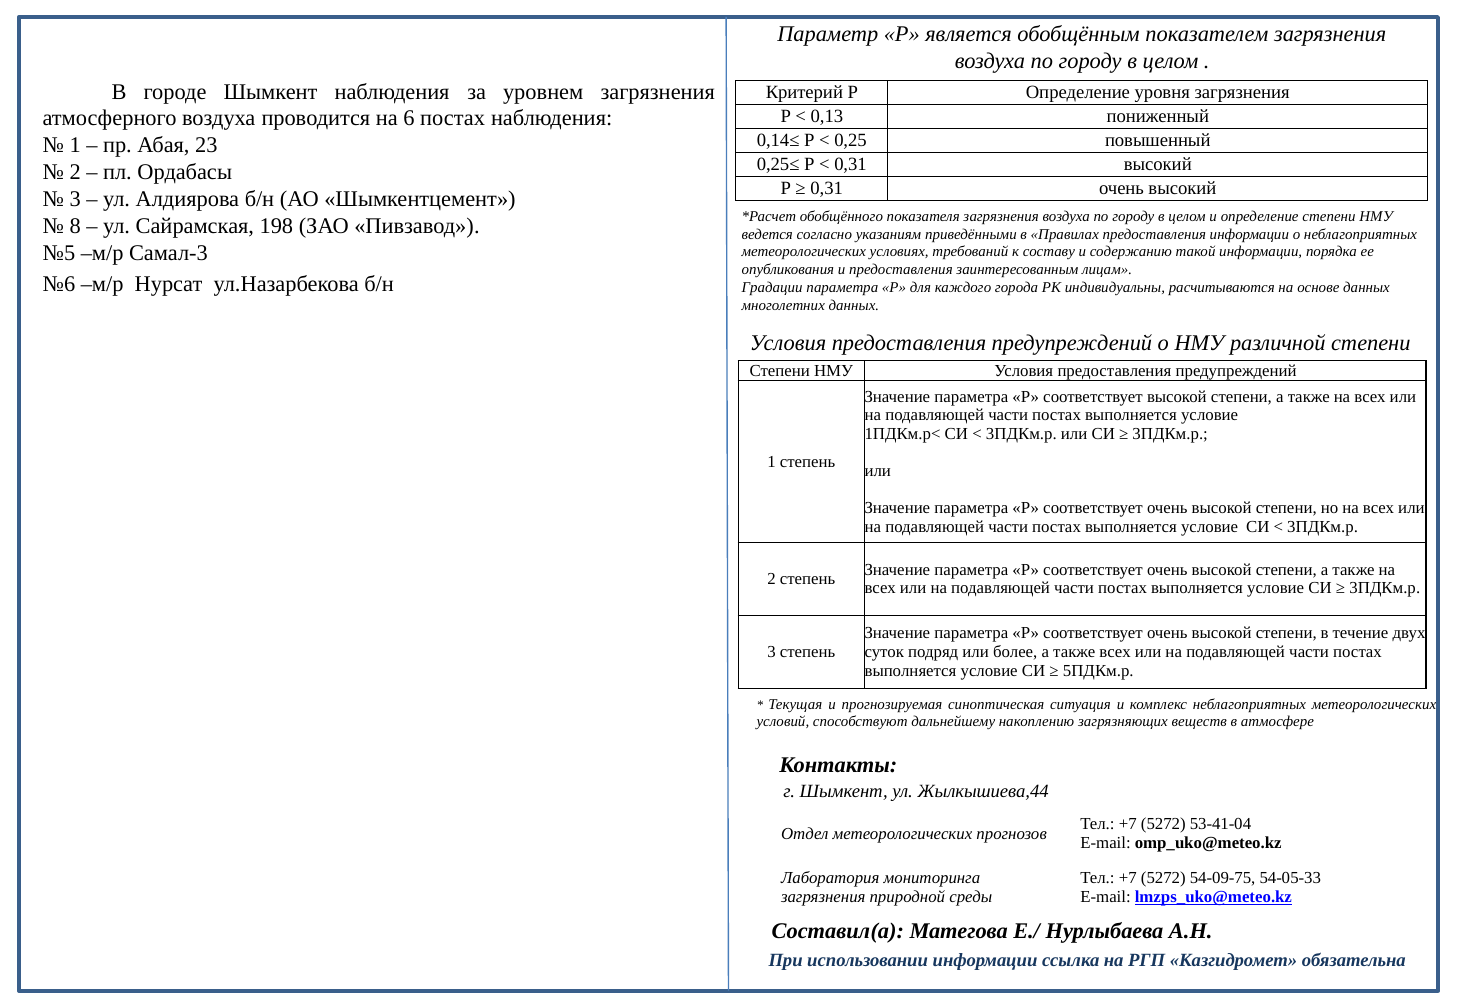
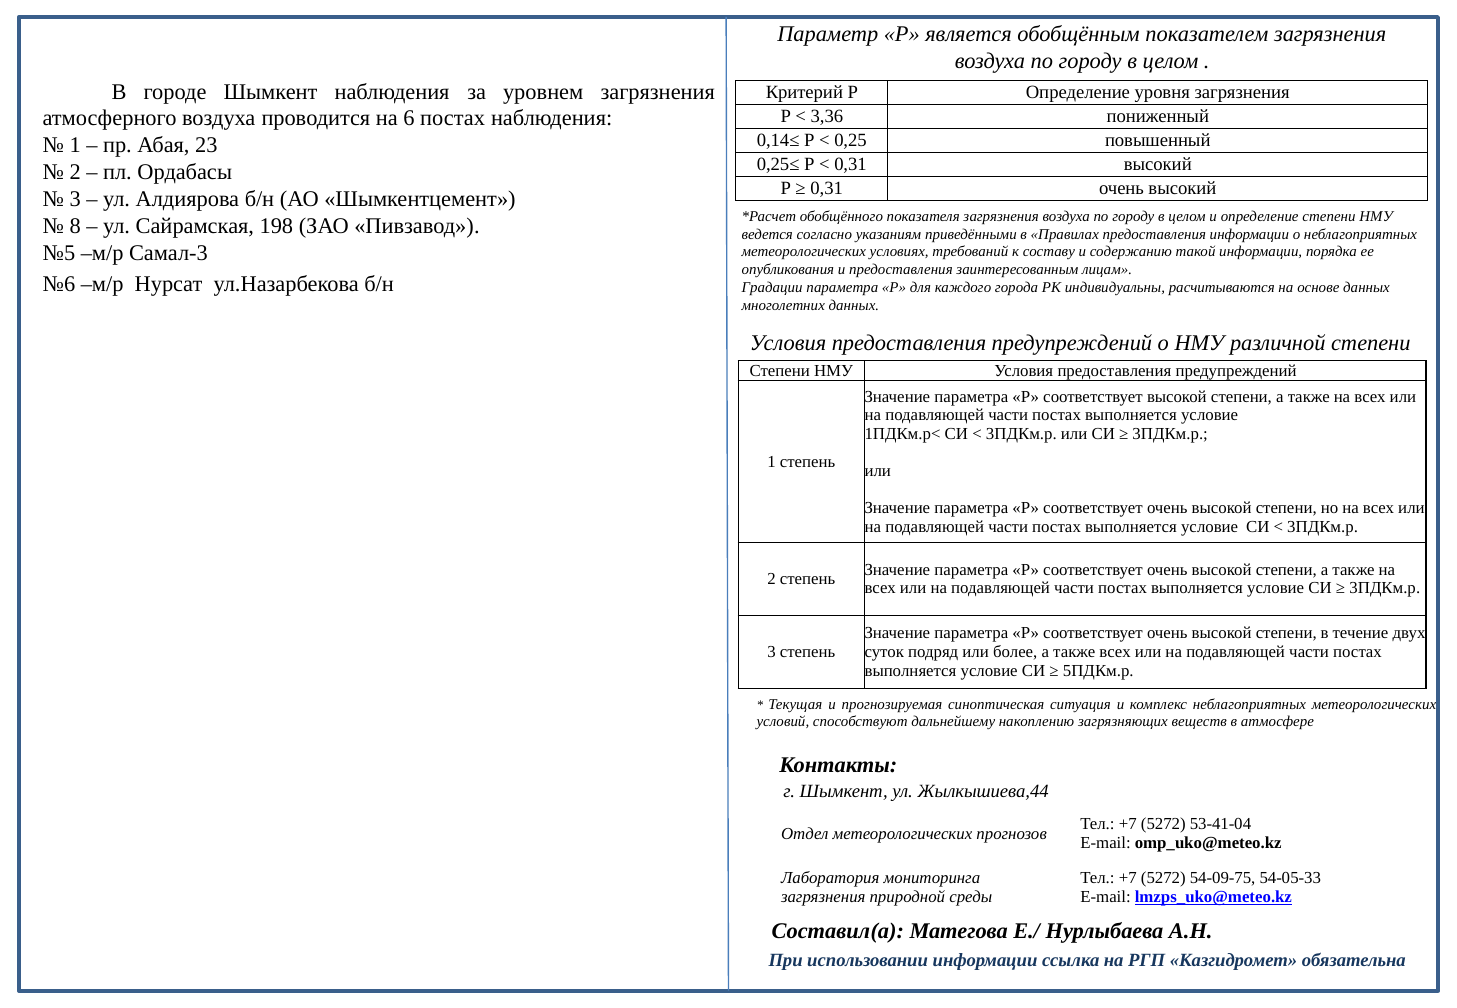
0,13: 0,13 -> 3,36 (827, 117)
